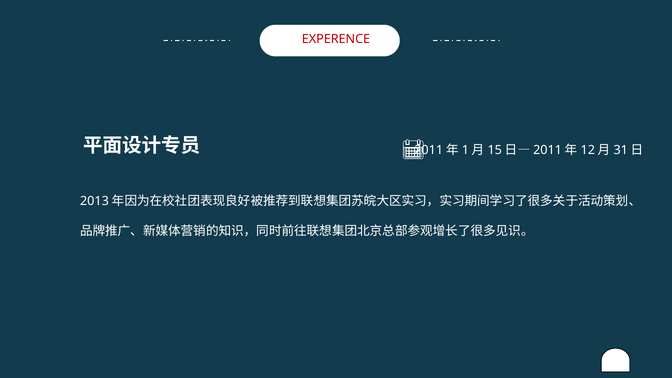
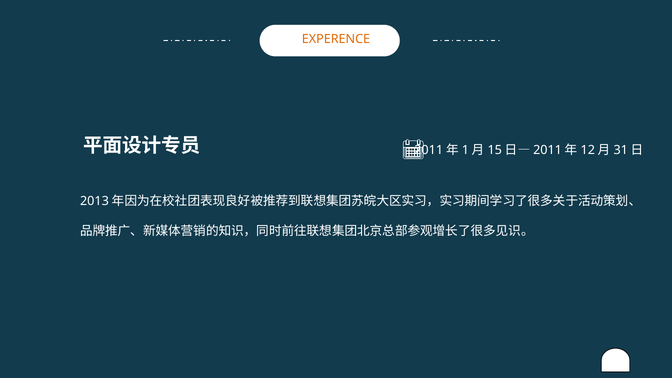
EXPERENCE colour: red -> orange (336, 39)
